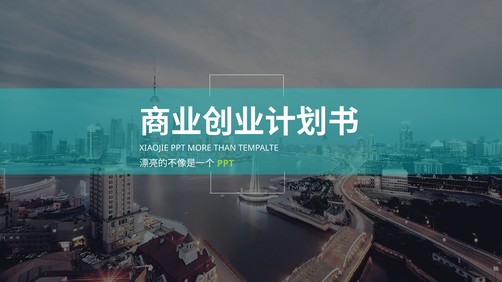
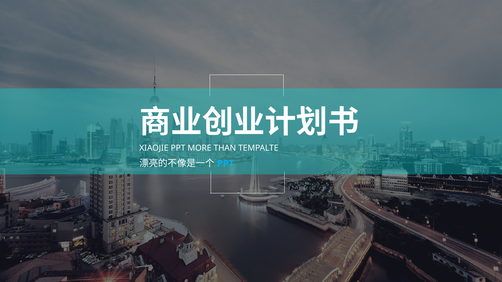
PPT colour: light green -> light blue (226, 164)
